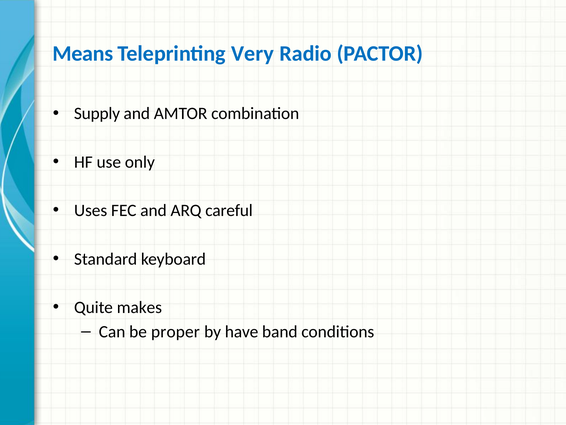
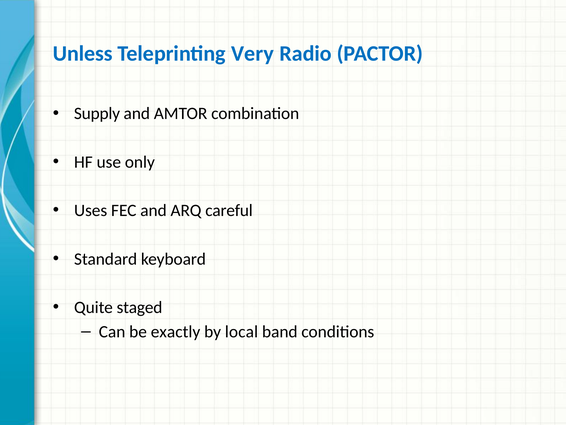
Means: Means -> Unless (83, 54)
makes: makes -> staged (139, 307)
proper: proper -> exactly (176, 331)
have: have -> local (241, 331)
